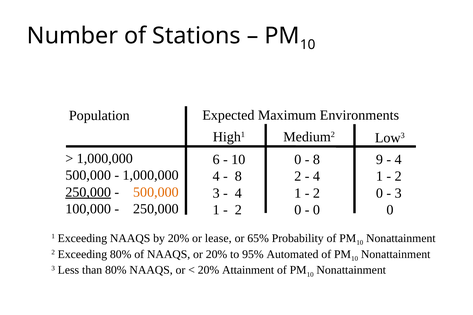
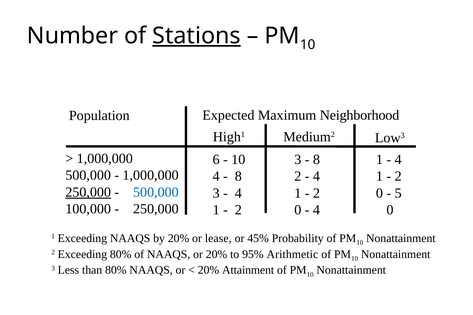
Stations underline: none -> present (197, 36)
Environments: Environments -> Neighborhood (360, 115)
10 0: 0 -> 3 (298, 160)
8 9: 9 -> 1 (379, 160)
500,000 colour: orange -> blue (156, 192)
3: 3 -> 5 (398, 193)
0: 0 -> 4 (316, 210)
65%: 65% -> 45% (258, 238)
Automated: Automated -> Arithmetic (292, 254)
